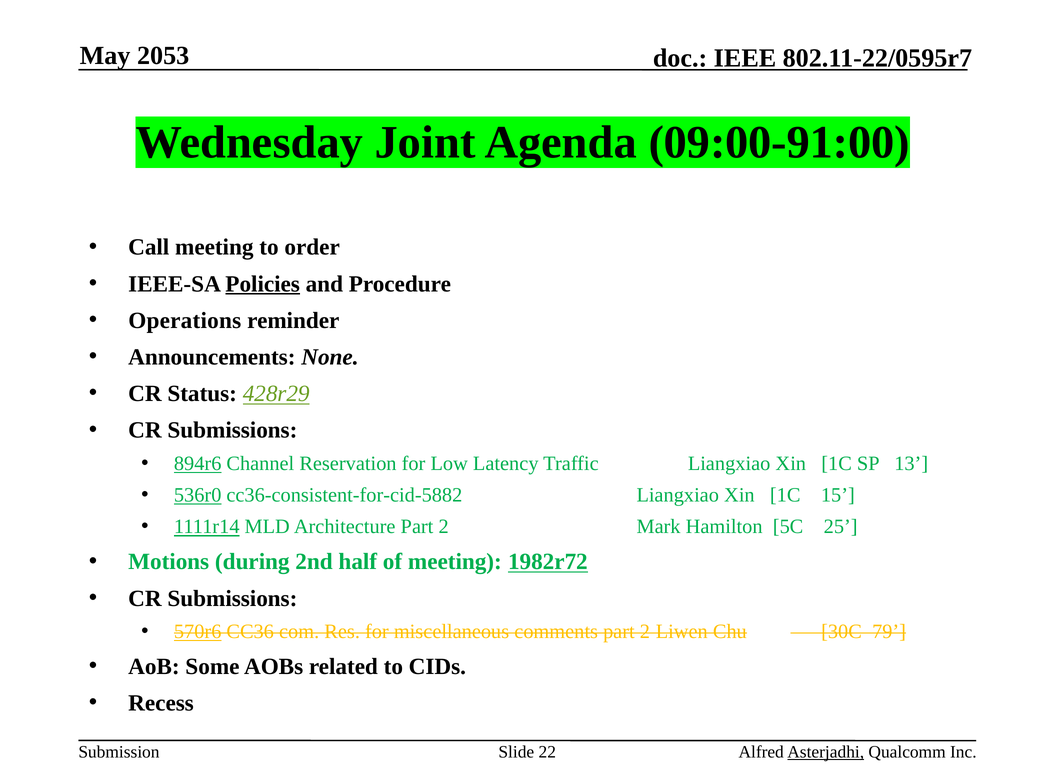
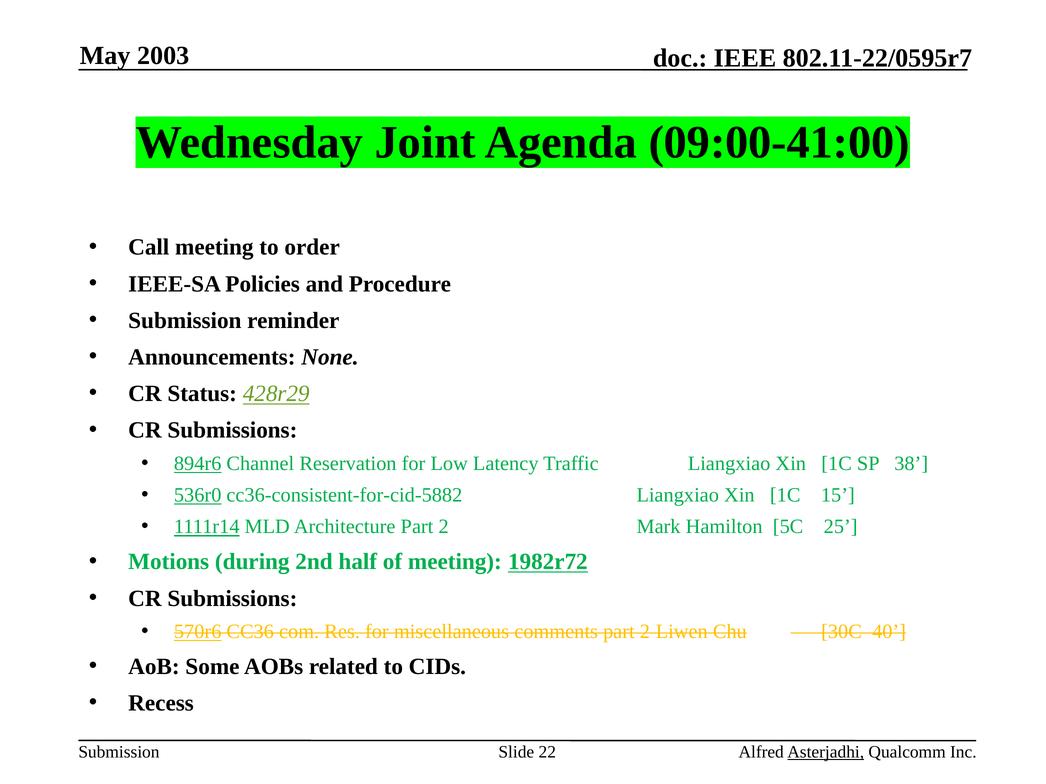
2053: 2053 -> 2003 (163, 55)
09:00-91:00: 09:00-91:00 -> 09:00-41:00 (779, 143)
Policies underline: present -> none (263, 284)
Operations: Operations -> Submission (185, 321)
13: 13 -> 38 (911, 464)
79: 79 -> 40 (889, 632)
